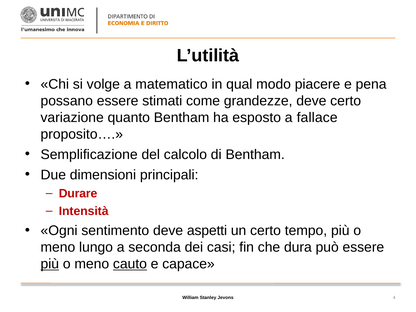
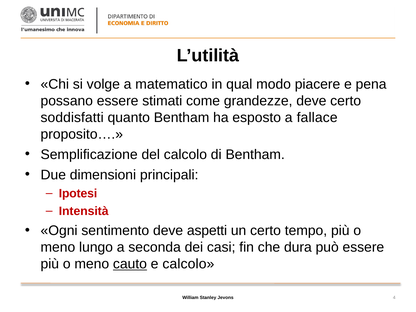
variazione: variazione -> soddisfatti (72, 117)
Durare: Durare -> Ipotesi (78, 193)
più underline: present -> none (50, 264)
e capace: capace -> calcolo (188, 264)
